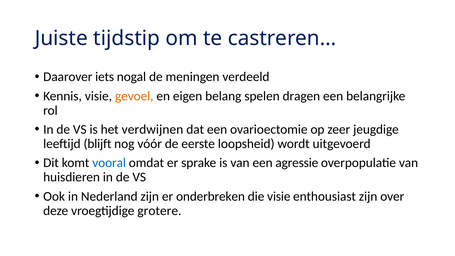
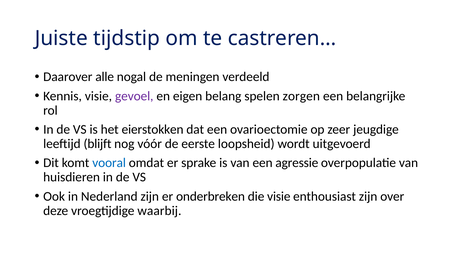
iets: iets -> alle (105, 77)
gevoel colour: orange -> purple (134, 96)
dragen: dragen -> zorgen (301, 96)
verdwijnen: verdwijnen -> eierstokken (153, 129)
grotere: grotere -> waarbij (159, 211)
